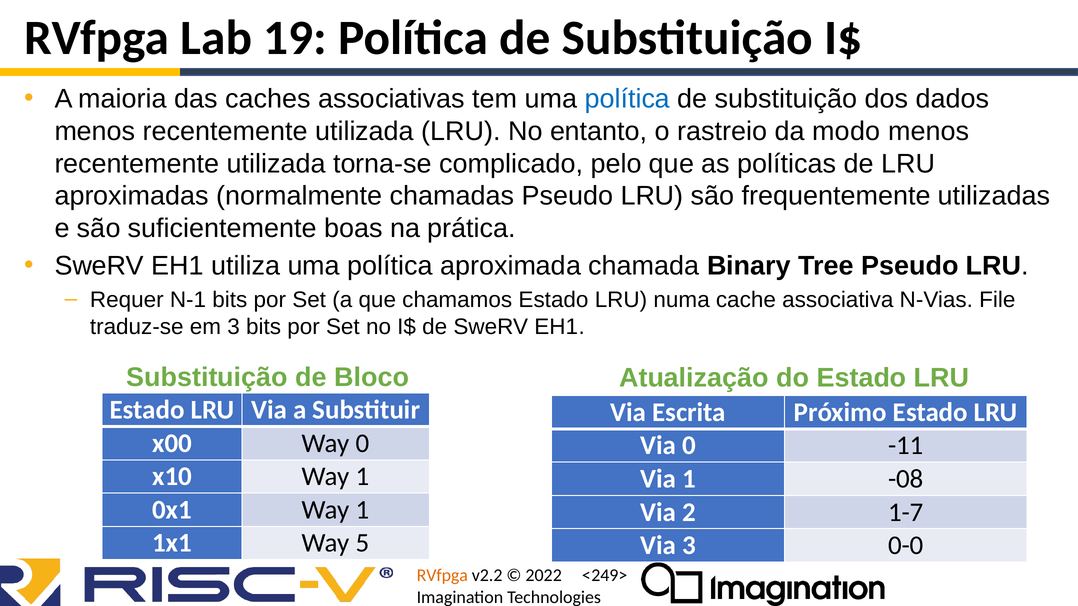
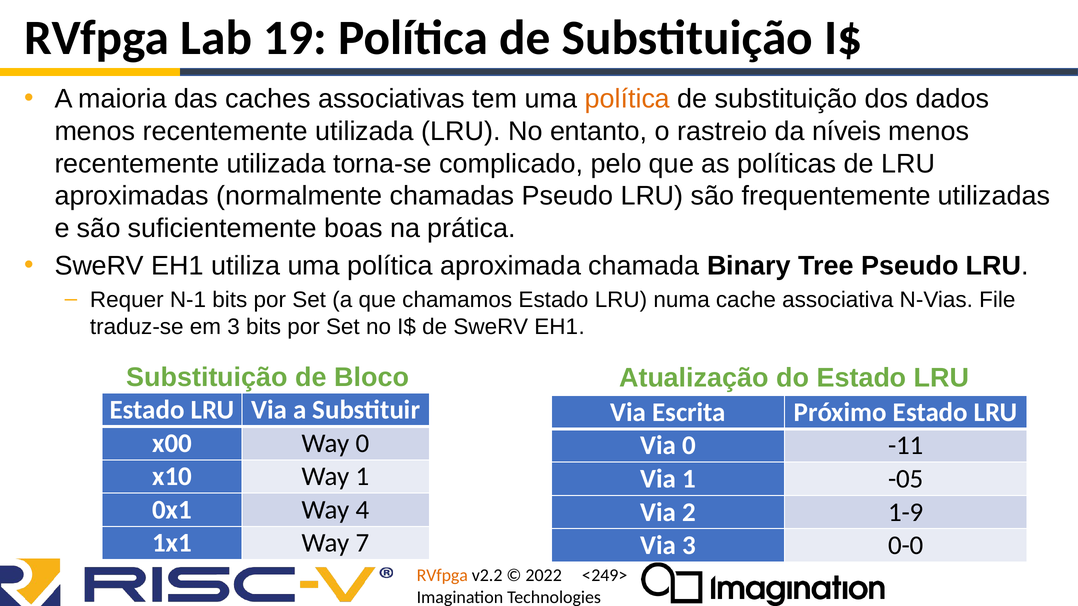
política colour: blue -> orange (627, 99)
modo: modo -> níveis (847, 131)
-08: -08 -> -05 (906, 479)
0x1 Way 1: 1 -> 4 (362, 510)
1-7: 1-7 -> 1-9 (906, 512)
5: 5 -> 7 (362, 543)
